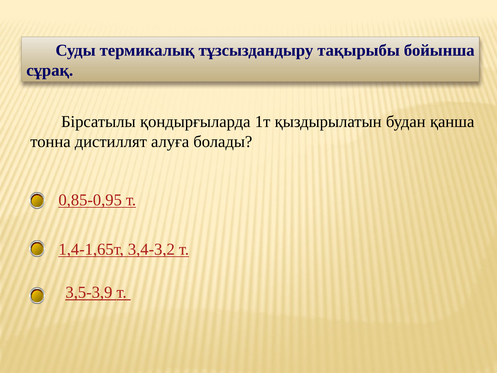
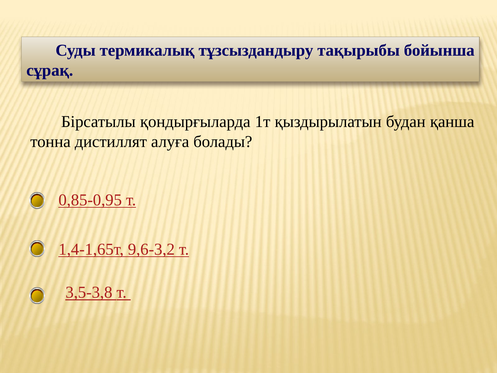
3,4-3,2: 3,4-3,2 -> 9,6-3,2 (151, 249)
3,5-3,9: 3,5-3,9 -> 3,5-3,8 (89, 292)
